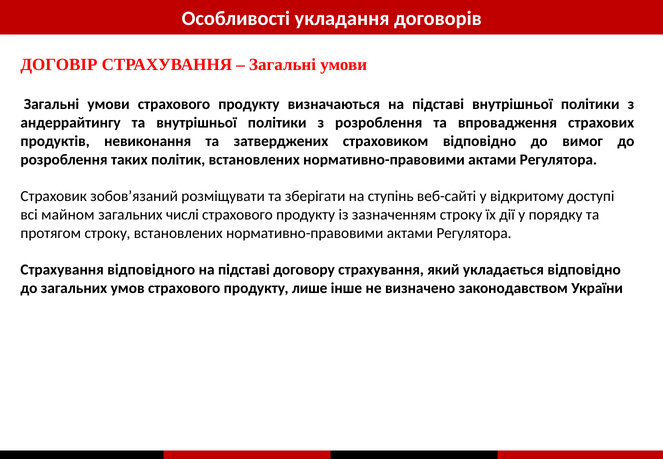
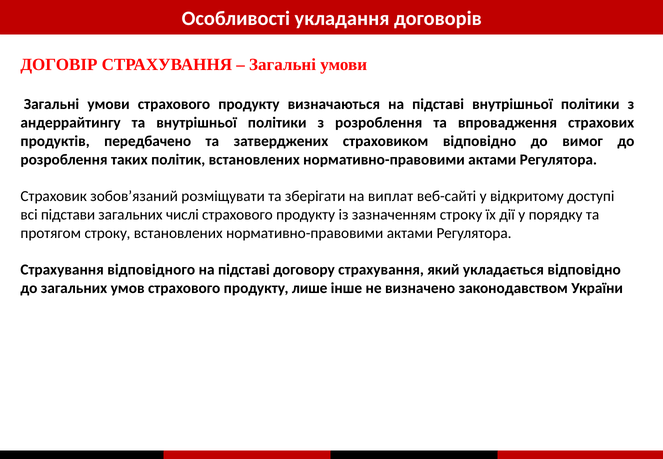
невиконання: невиконання -> передбачено (148, 141)
ступінь: ступінь -> виплат (391, 196)
майном: майном -> підстави (68, 215)
